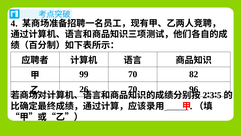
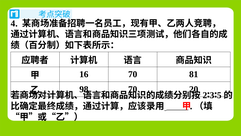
99: 99 -> 16 (84, 74)
82: 82 -> 81 (194, 74)
26: 26 -> 98 (84, 89)
96: 96 -> 20 (194, 89)
